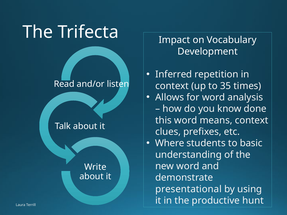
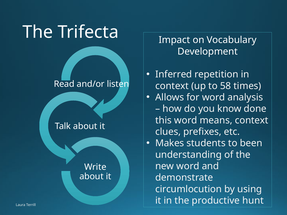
35: 35 -> 58 (226, 86)
Where: Where -> Makes (170, 143)
basic: basic -> been (251, 143)
presentational: presentational -> circumlocution (189, 189)
